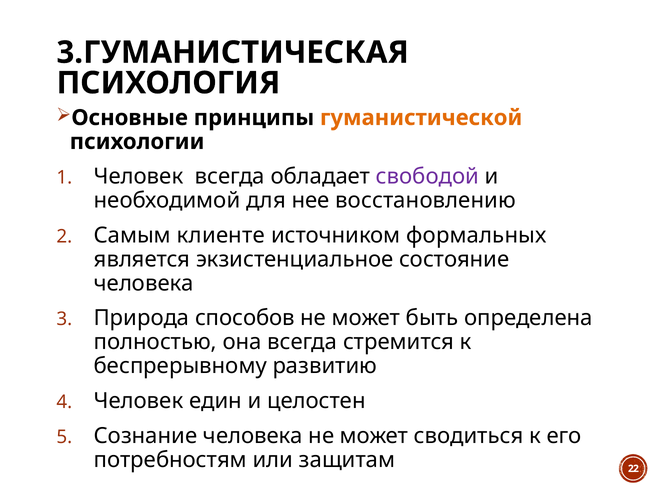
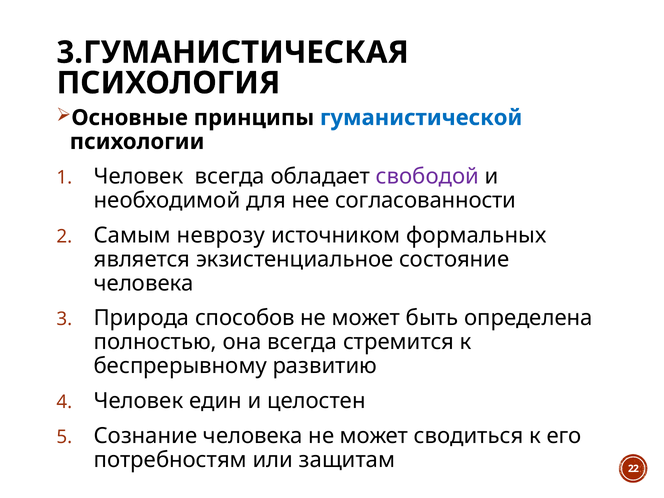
гуманистической colour: orange -> blue (421, 118)
восстановлению: восстановлению -> согласованности (426, 200)
клиенте: клиенте -> неврозу (221, 235)
